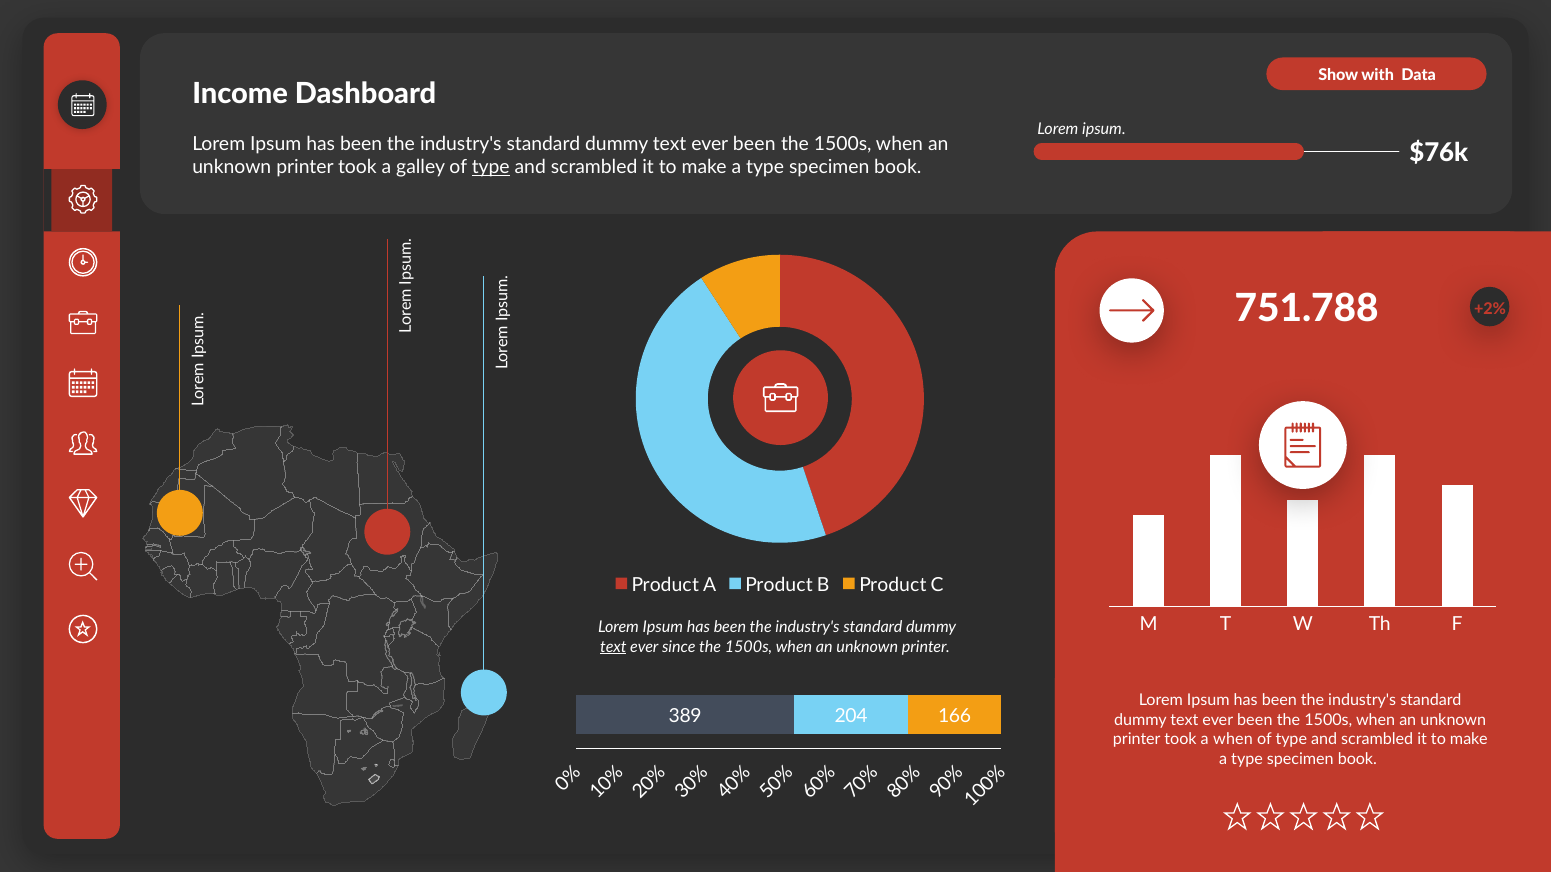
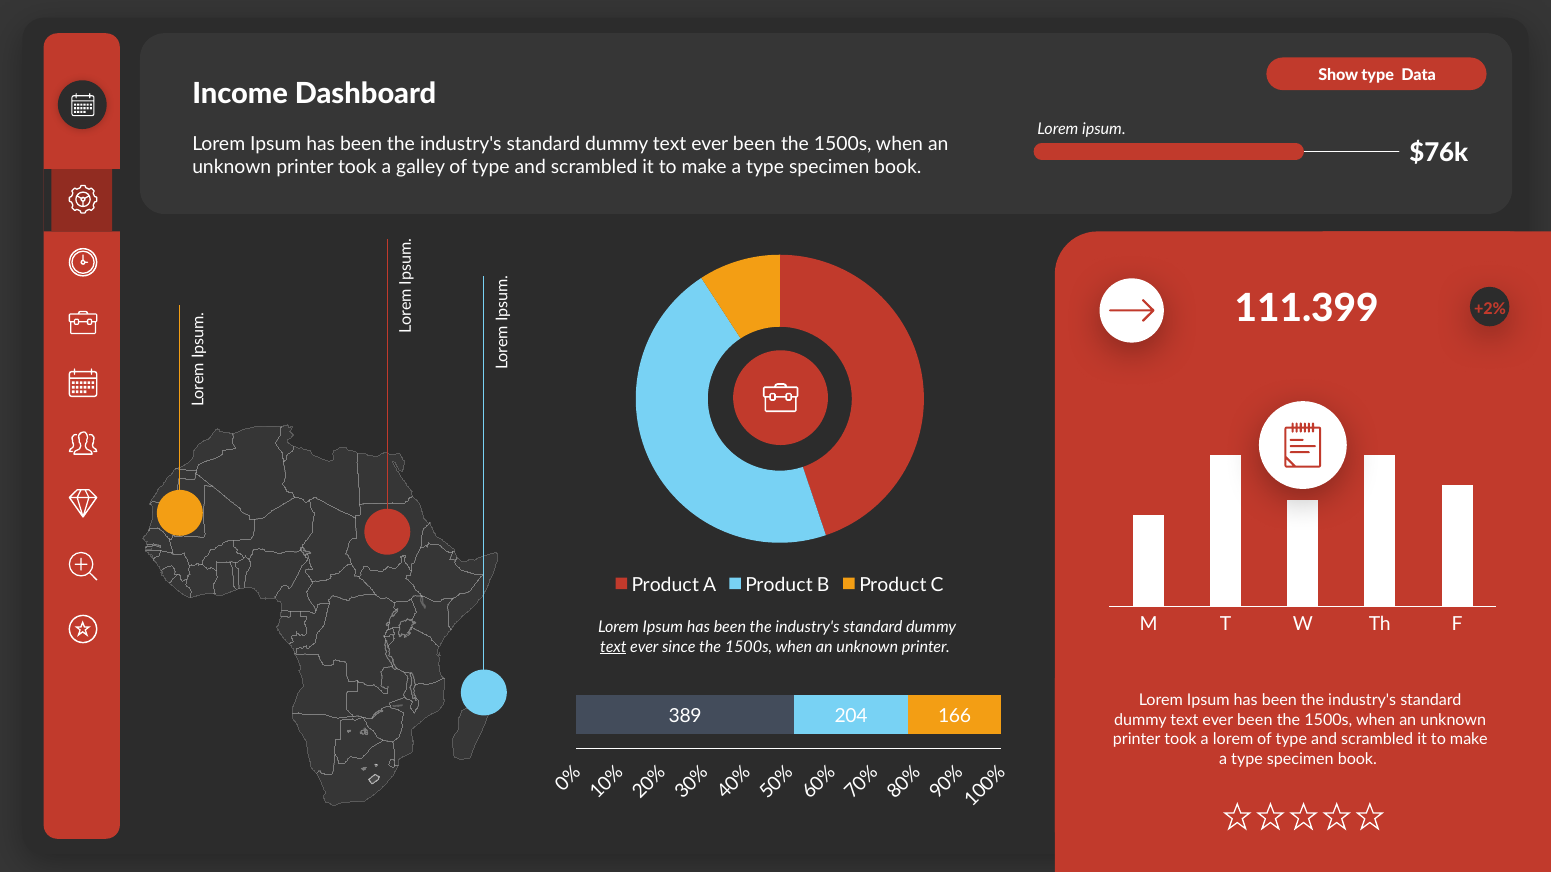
Show with: with -> type (1378, 75)
type underline: present -> none (491, 168)
751.788: 751.788 -> 111.399 (1307, 309)
a when: when -> lorem (1233, 740)
